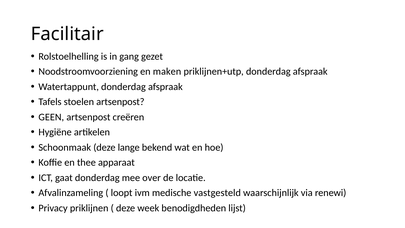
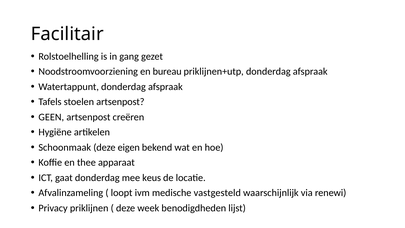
maken: maken -> bureau (167, 72)
lange: lange -> eigen (129, 147)
over: over -> keus (152, 178)
